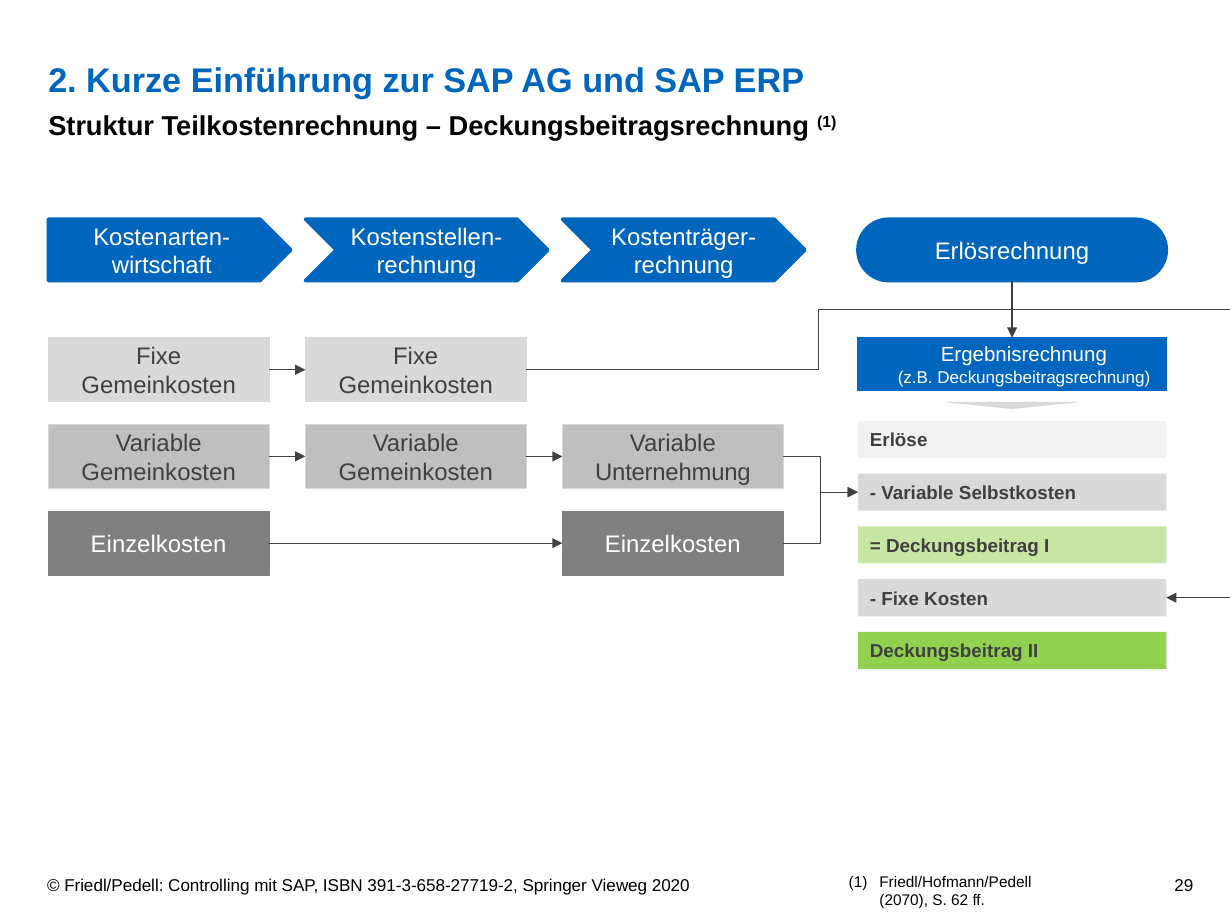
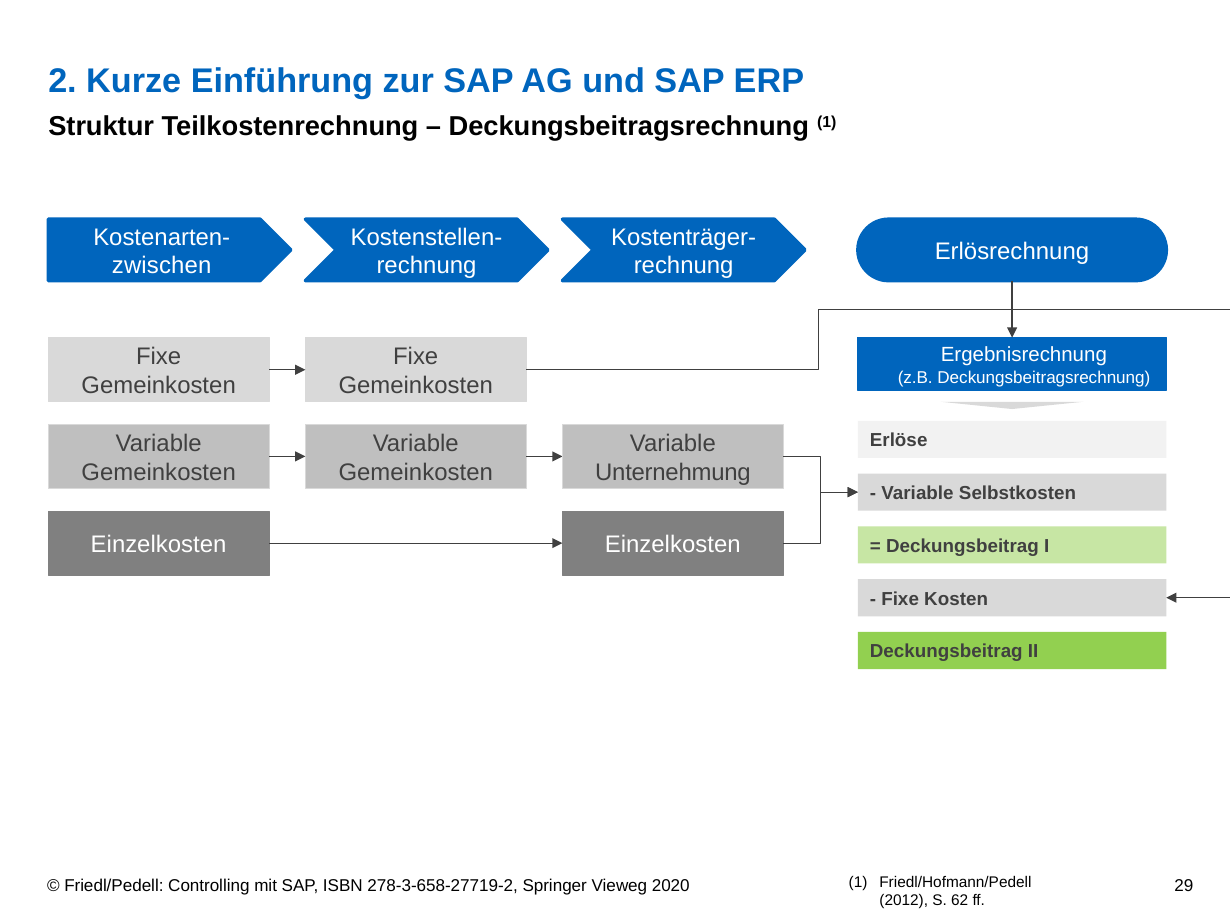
wirtschaft: wirtschaft -> zwischen (162, 266)
391-3-658-27719-2: 391-3-658-27719-2 -> 278-3-658-27719-2 (443, 885)
2070: 2070 -> 2012 (904, 900)
